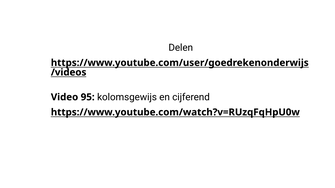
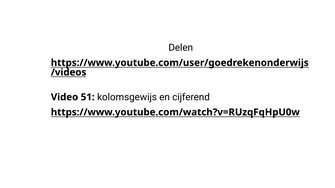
95: 95 -> 51 (88, 97)
